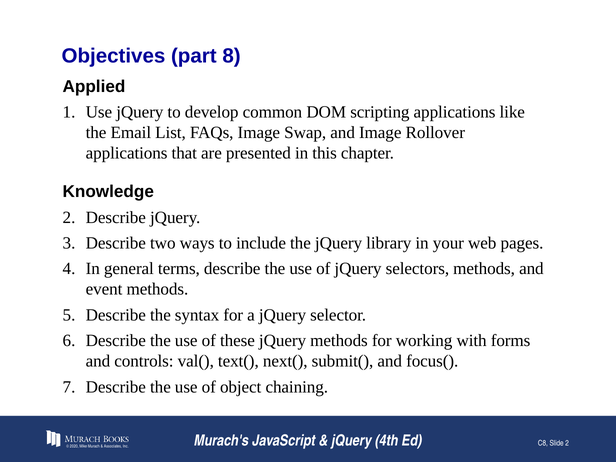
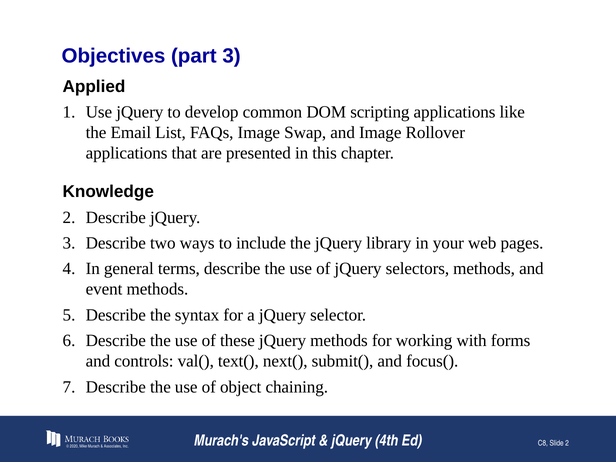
part 8: 8 -> 3 (232, 56)
